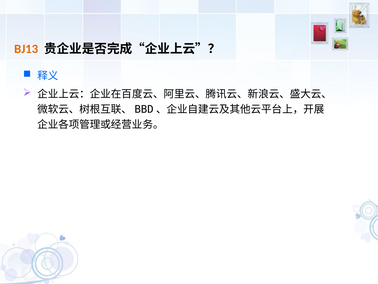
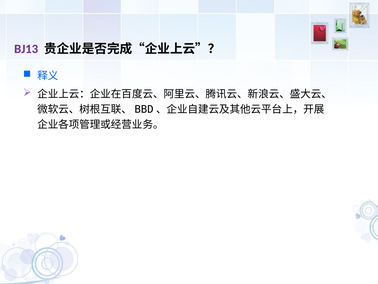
BJ13 colour: orange -> purple (26, 49)
